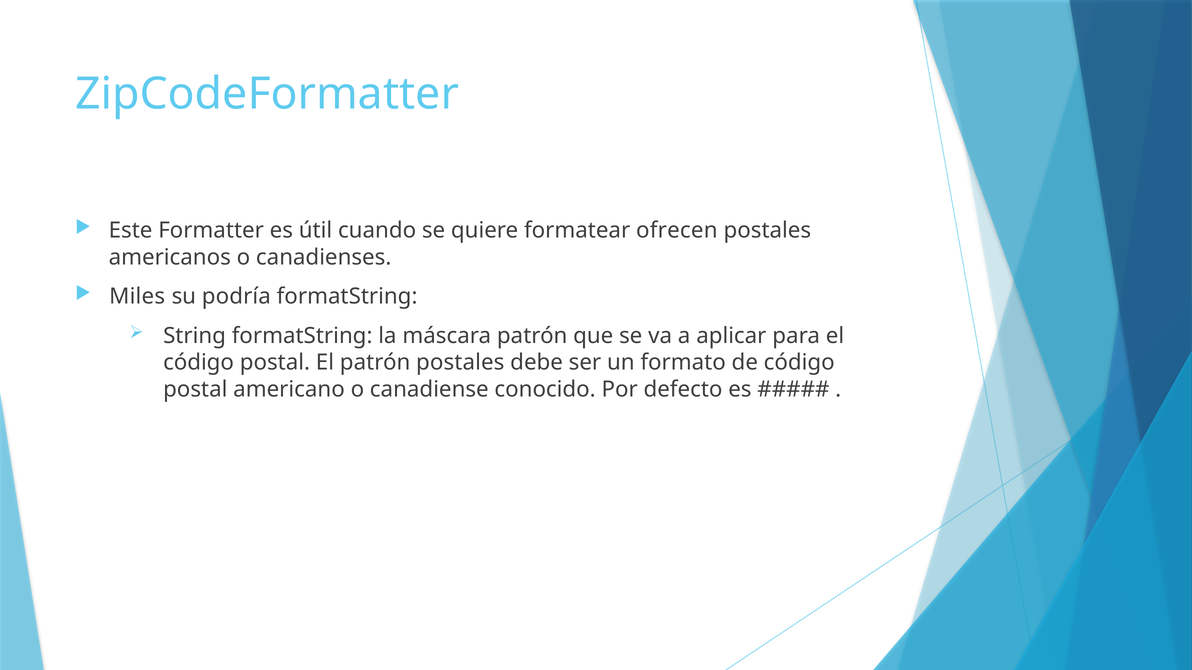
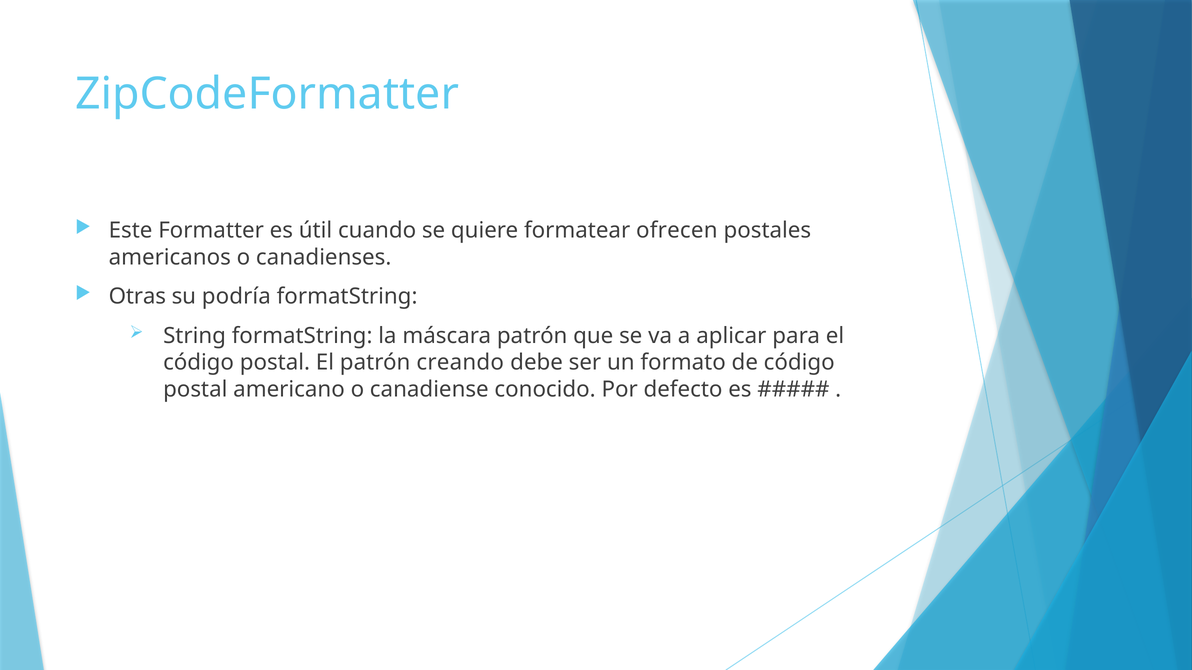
Miles: Miles -> Otras (137, 297)
patrón postales: postales -> creando (460, 363)
